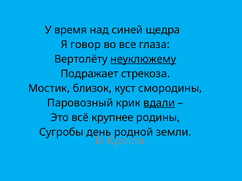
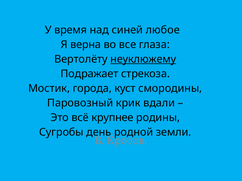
щедра: щедра -> любое (163, 30)
говор: говор -> верна (86, 45)
близок: близок -> города (92, 89)
вдали underline: present -> none (159, 103)
